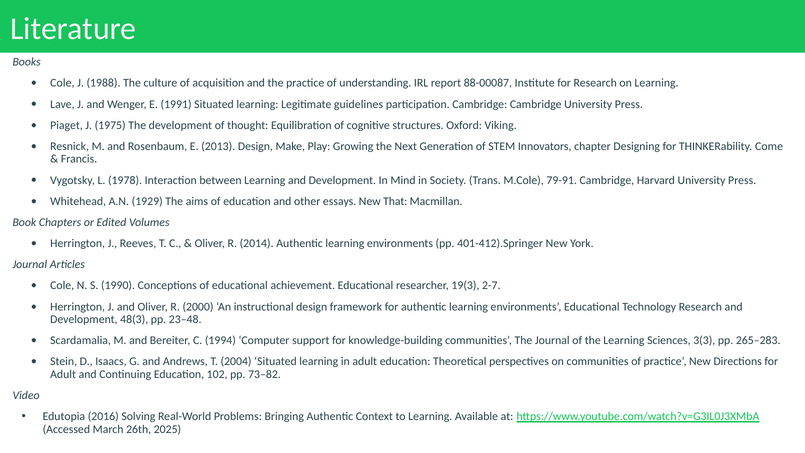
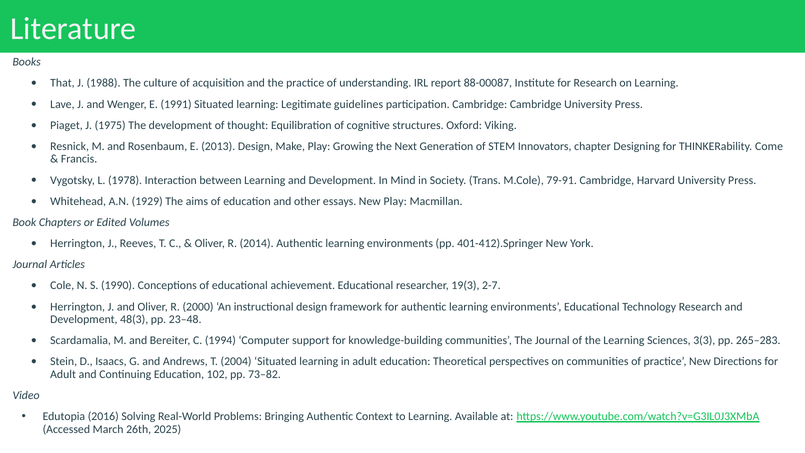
Cole: Cole -> That (62, 83)
New That: That -> Play (395, 201)
